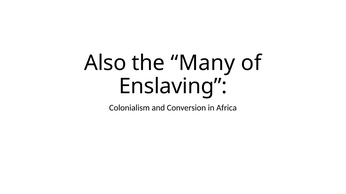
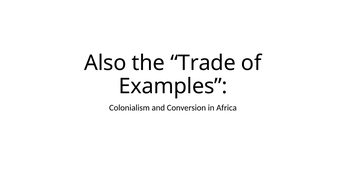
Many: Many -> Trade (203, 63)
Enslaving: Enslaving -> Examples (173, 86)
